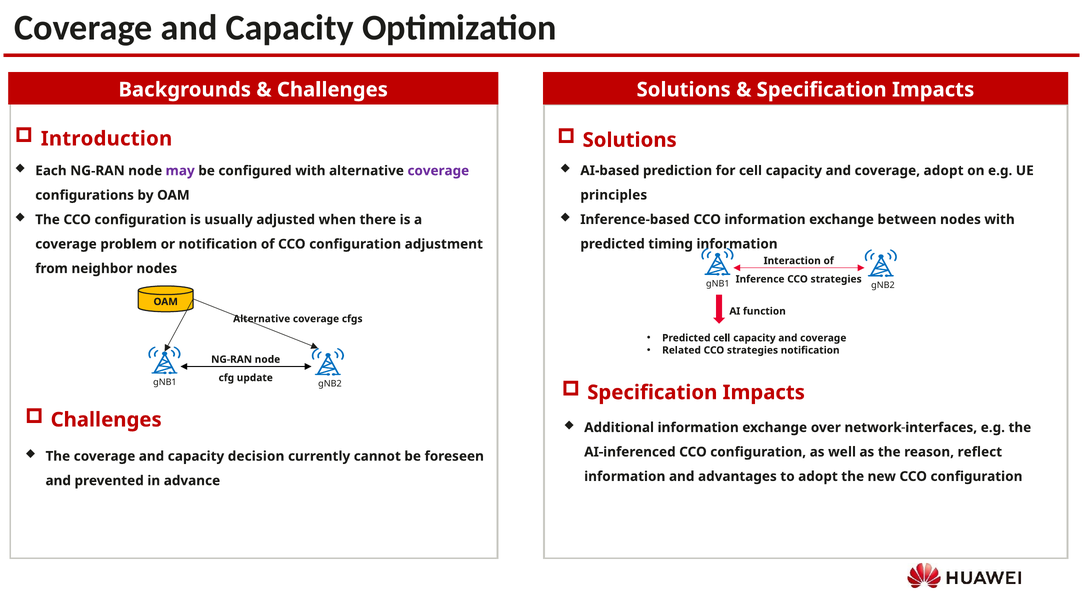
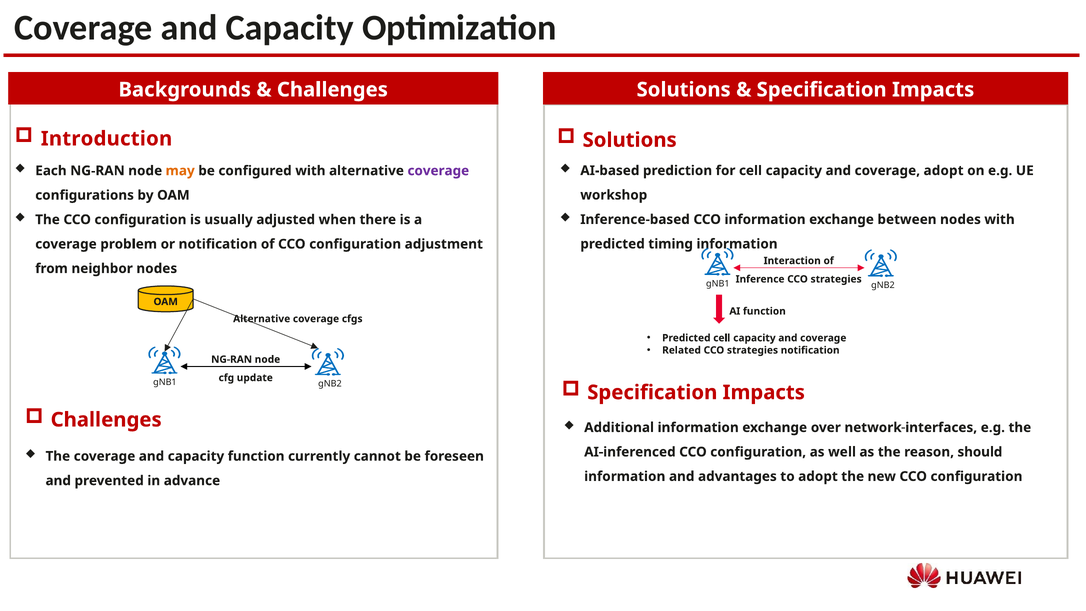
may colour: purple -> orange (180, 171)
principles: principles -> workshop (614, 195)
reflect: reflect -> should (980, 452)
capacity decision: decision -> function (256, 456)
